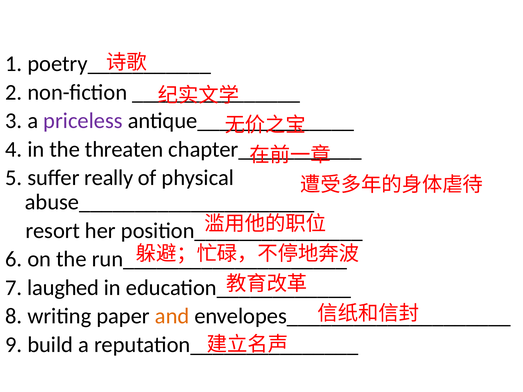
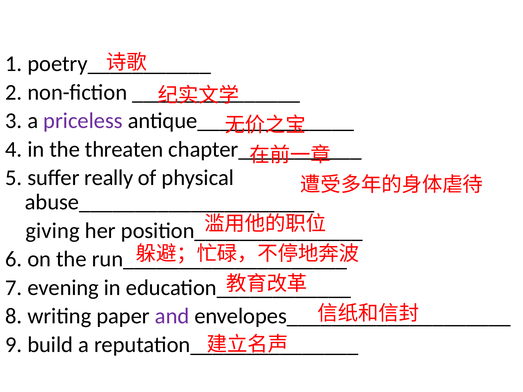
resort: resort -> giving (53, 231)
laughed: laughed -> evening (63, 288)
and colour: orange -> purple (172, 316)
